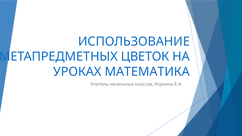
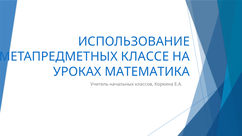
ЦВЕТОК: ЦВЕТОК -> КЛАССЕ (145, 57)
